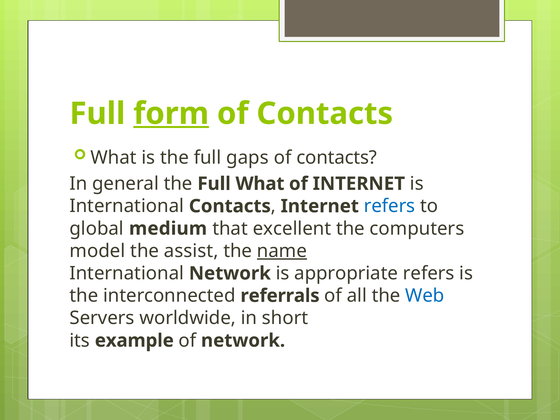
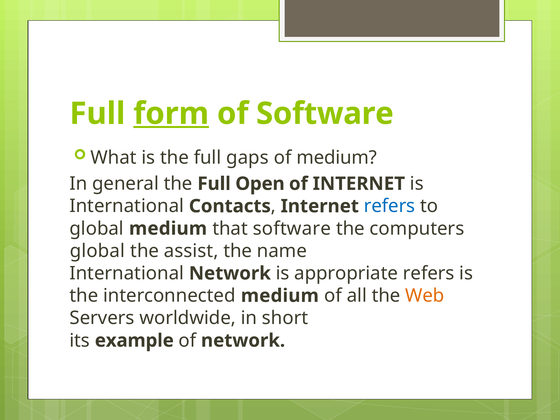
Contacts: Contacts -> Software (325, 114)
contacts: contacts -> medium (337, 158)
Full What: What -> Open (260, 184)
that excellent: excellent -> software (292, 229)
model: model -> global (97, 251)
name underline: present -> none (282, 251)
interconnected referrals: referrals -> medium (280, 296)
Web colour: blue -> orange (425, 296)
